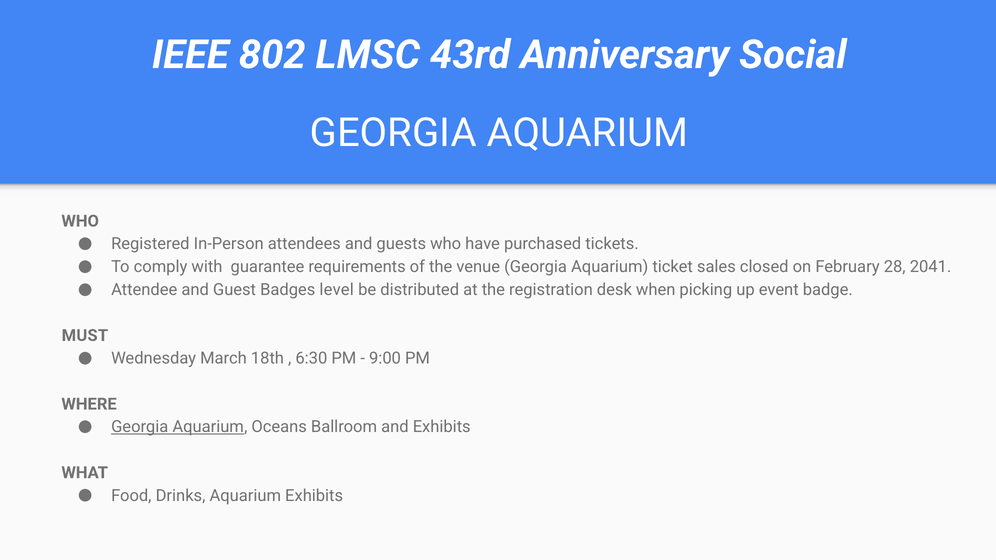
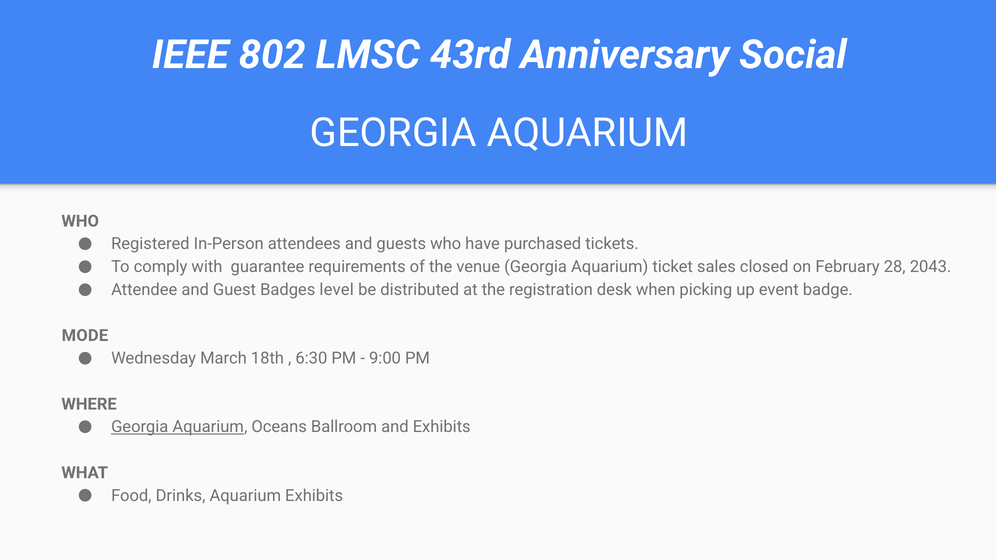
2041: 2041 -> 2043 (931, 267)
MUST: MUST -> MODE (85, 336)
